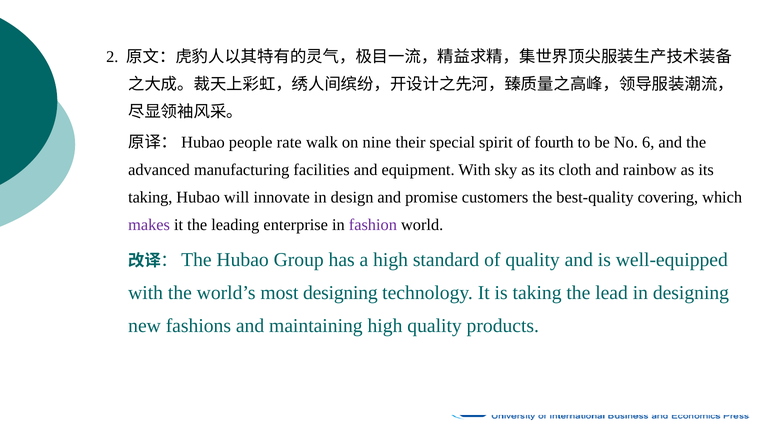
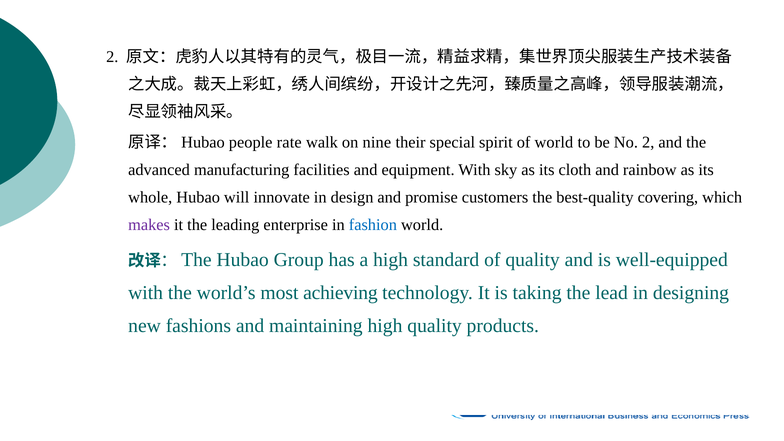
of fourth: fourth -> world (554, 143)
No 6: 6 -> 2 (648, 143)
taking: taking -> whole (150, 197)
fashion colour: purple -> blue (373, 225)
most designing: designing -> achieving (340, 293)
